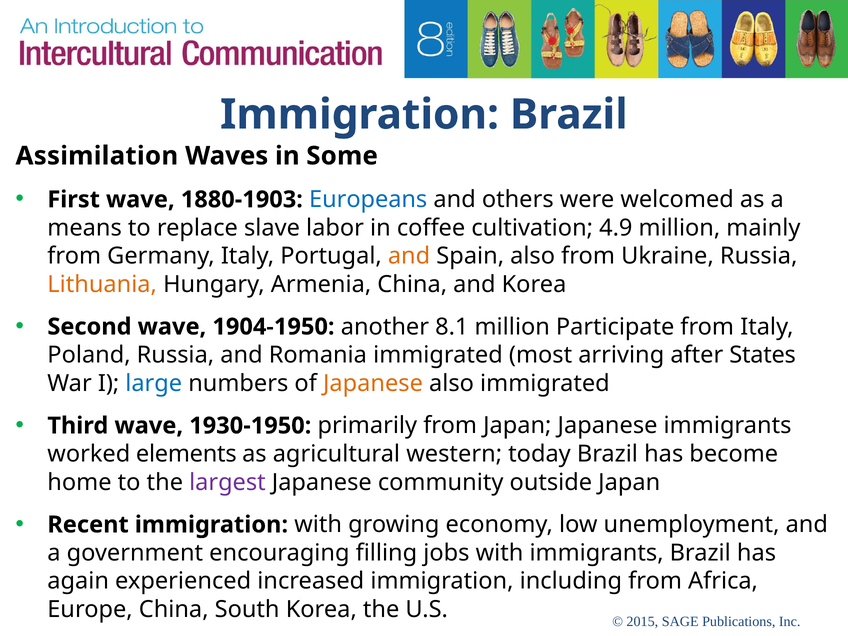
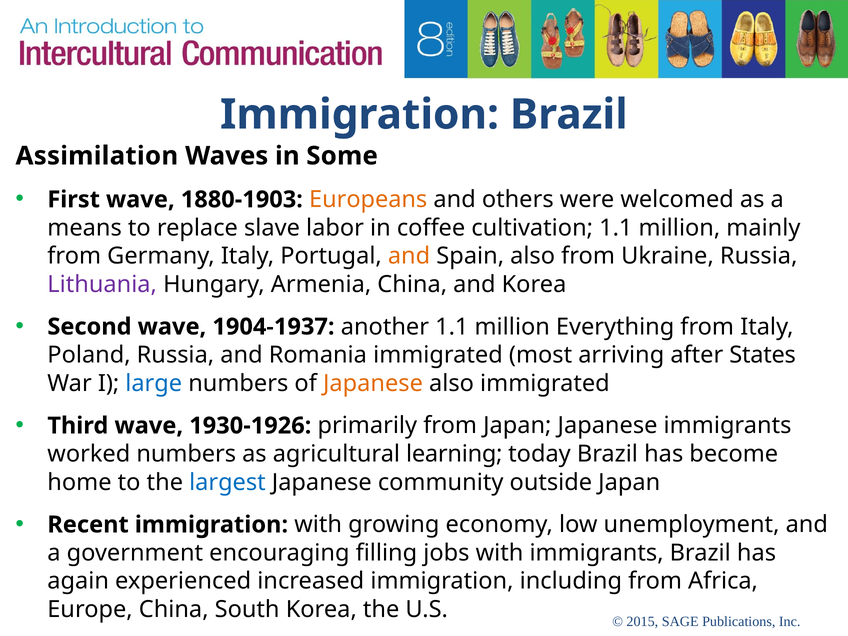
Europeans colour: blue -> orange (368, 200)
cultivation 4.9: 4.9 -> 1.1 (616, 228)
Lithuania colour: orange -> purple (102, 284)
1904-1950: 1904-1950 -> 1904-1937 (273, 327)
another 8.1: 8.1 -> 1.1 (452, 327)
Participate: Participate -> Everything (615, 327)
1930-1950: 1930-1950 -> 1930-1926 (250, 426)
worked elements: elements -> numbers (186, 454)
western: western -> learning (454, 454)
largest colour: purple -> blue (227, 482)
